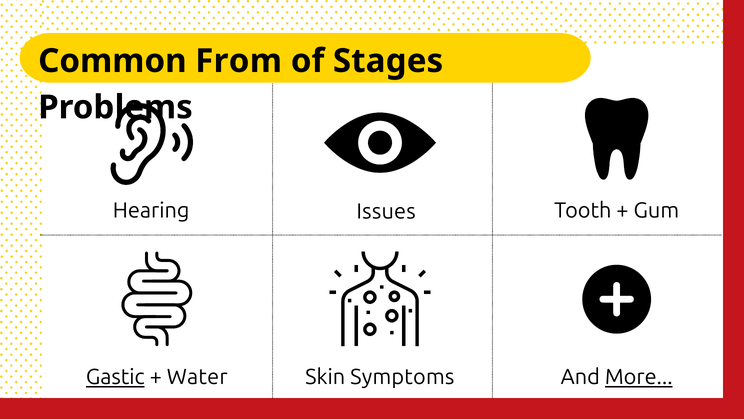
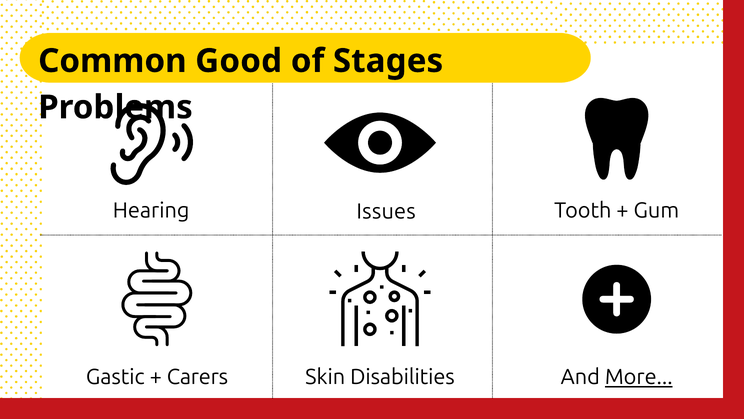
From: From -> Good (239, 61)
Gastic underline: present -> none (115, 377)
Water: Water -> Carers (197, 377)
Symptoms: Symptoms -> Disabilities (402, 377)
